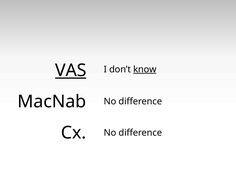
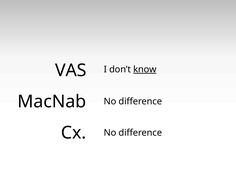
VAS underline: present -> none (71, 70)
